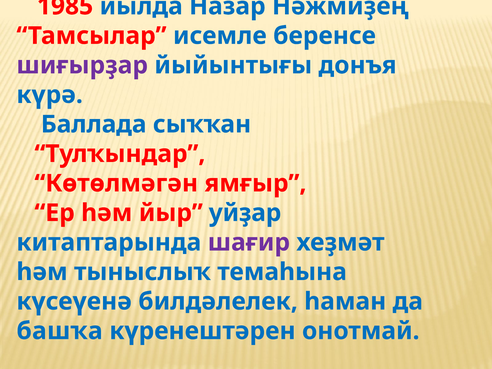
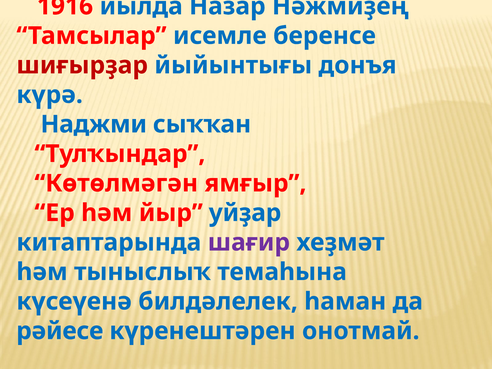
1985: 1985 -> 1916 (65, 6)
шиғырҙар colour: purple -> red (82, 65)
Баллада: Баллада -> Наджми (94, 124)
башҡа: башҡа -> рәйесе (60, 331)
